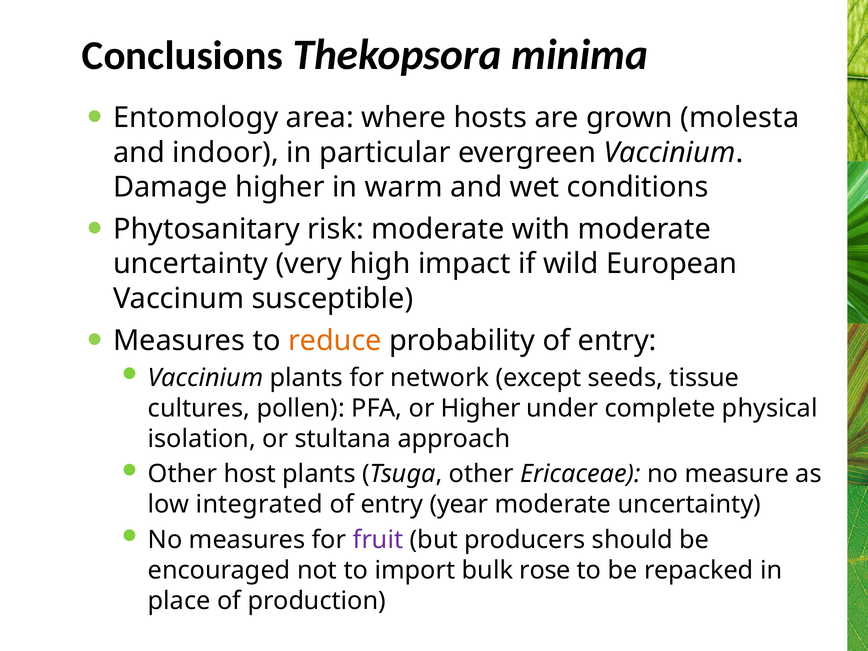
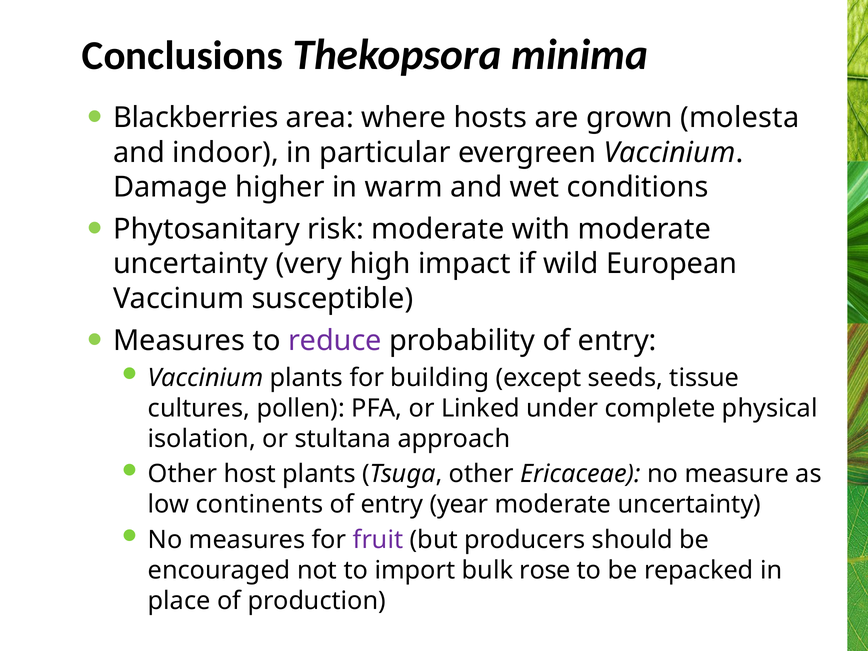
Entomology: Entomology -> Blackberries (196, 118)
reduce colour: orange -> purple (335, 341)
network: network -> building (440, 378)
or Higher: Higher -> Linked (480, 408)
integrated: integrated -> continents (259, 505)
